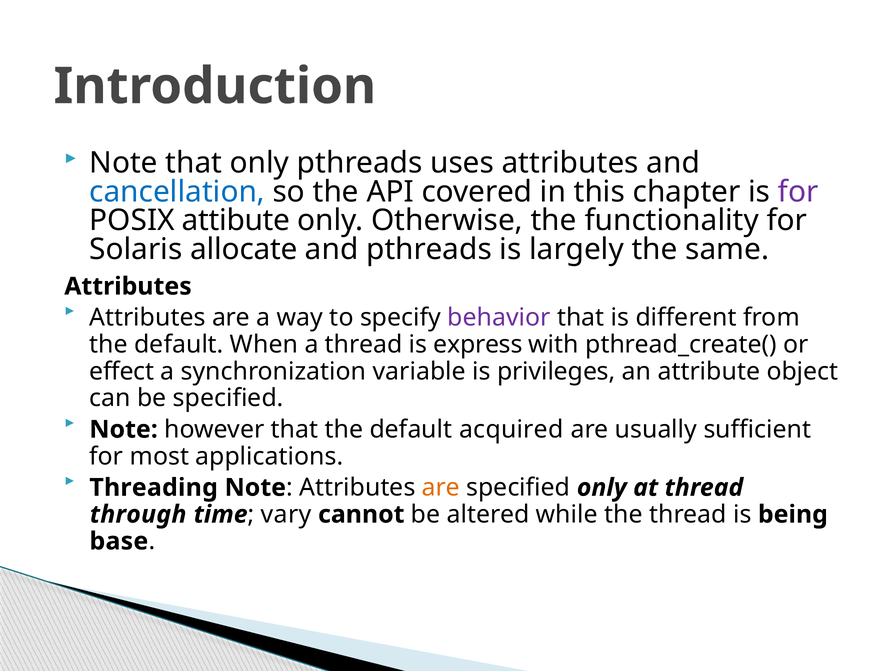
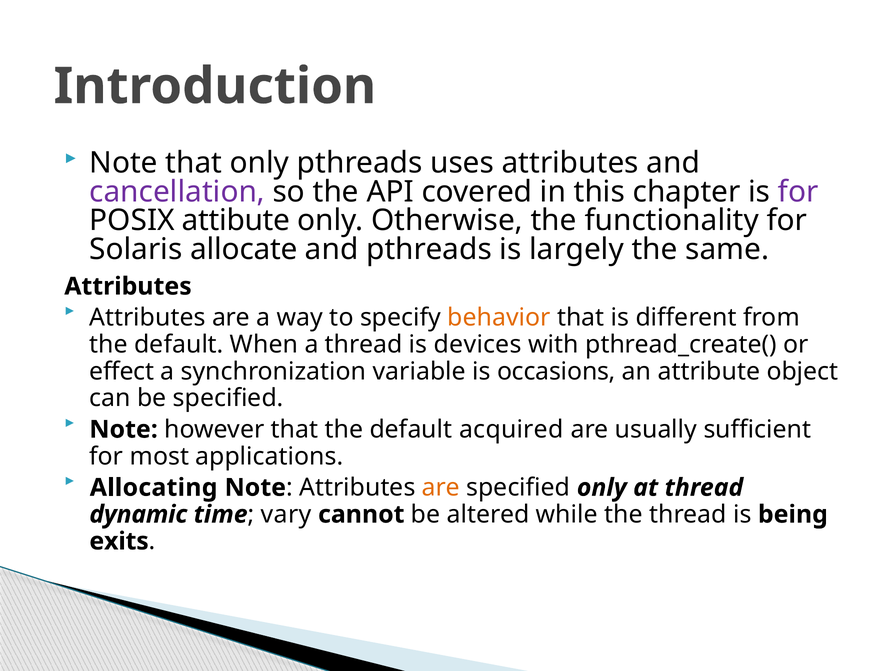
cancellation colour: blue -> purple (177, 192)
behavior colour: purple -> orange (499, 318)
express: express -> devices (478, 345)
privileges: privileges -> occasions (556, 371)
Threading: Threading -> Allocating (154, 488)
through: through -> dynamic (138, 515)
base: base -> exits (119, 541)
